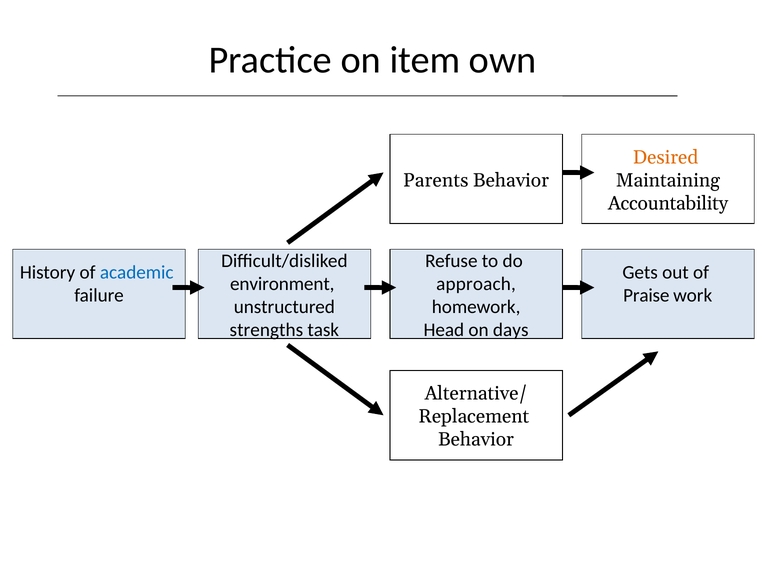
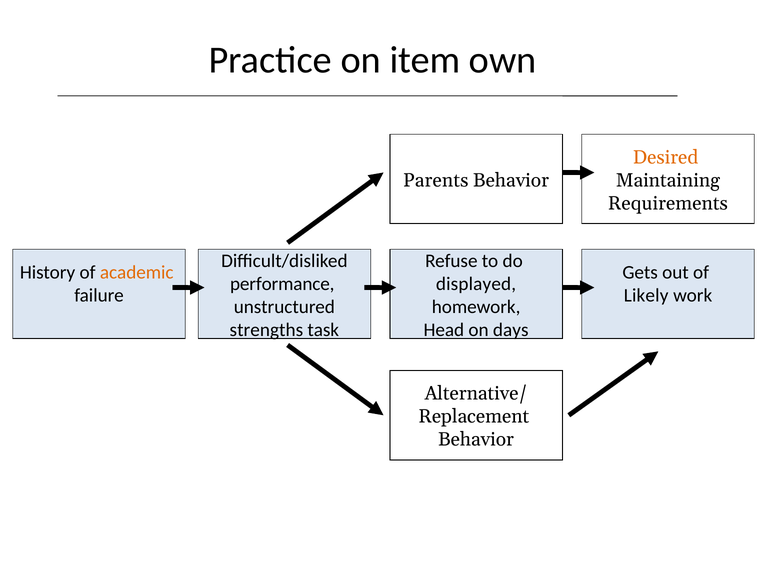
Accountability: Accountability -> Requirements (668, 203)
academic colour: blue -> orange (137, 272)
environment: environment -> performance (282, 284)
approach: approach -> displayed (476, 284)
Praise: Praise -> Likely (646, 295)
